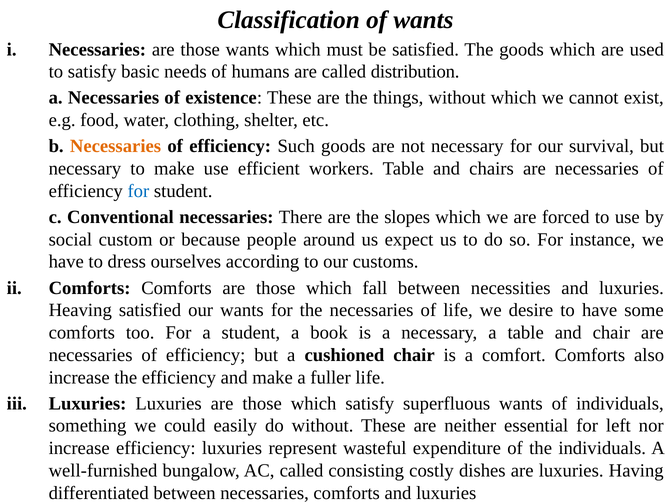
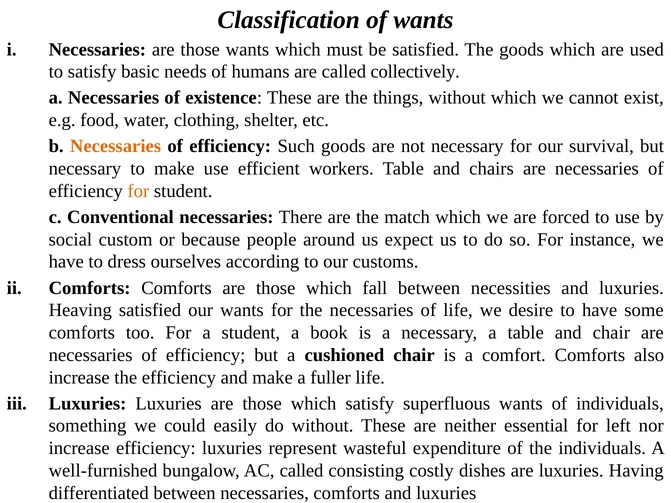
distribution: distribution -> collectively (415, 72)
for colour: blue -> orange (138, 191)
slopes: slopes -> match (407, 217)
